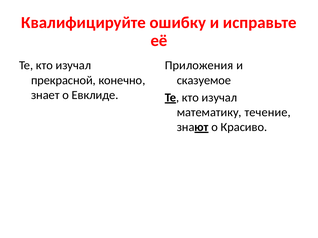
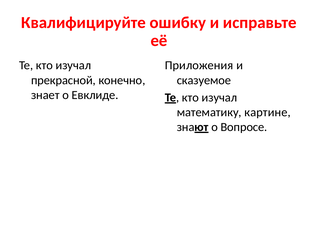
течение: течение -> картине (268, 113)
Красиво: Красиво -> Вопросе (244, 127)
